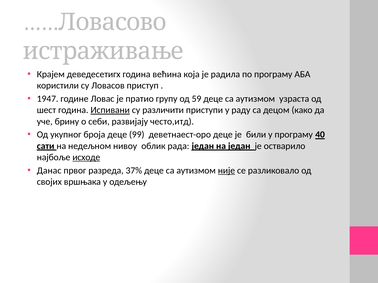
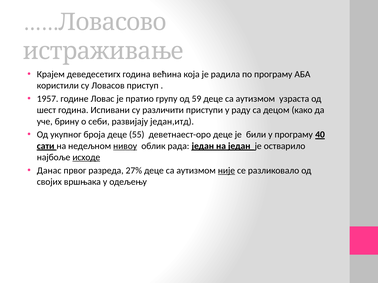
1947: 1947 -> 1957 (48, 99)
Испивани underline: present -> none (110, 110)
често,итд: често,итд -> један,итд (172, 122)
99: 99 -> 55 (137, 135)
нивоу underline: none -> present (125, 146)
37%: 37% -> 27% (134, 171)
